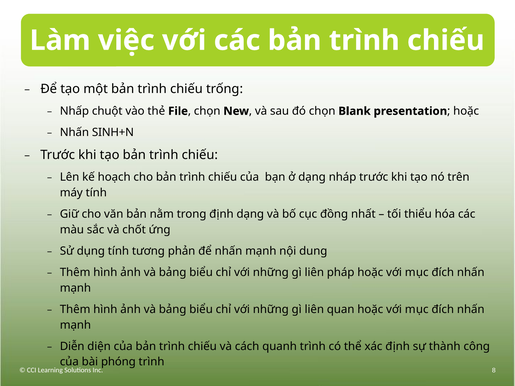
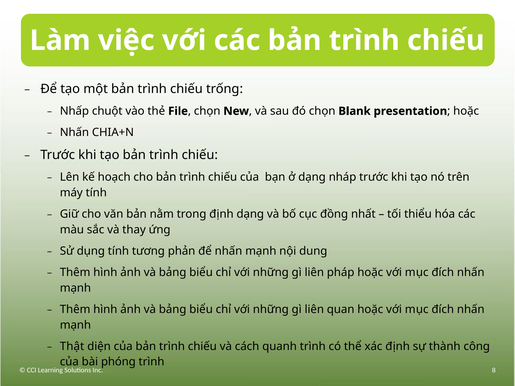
SINH+N: SINH+N -> CHIA+N (113, 133)
chốt: chốt -> thay (134, 230)
Diễn: Diễn -> Thật (72, 346)
